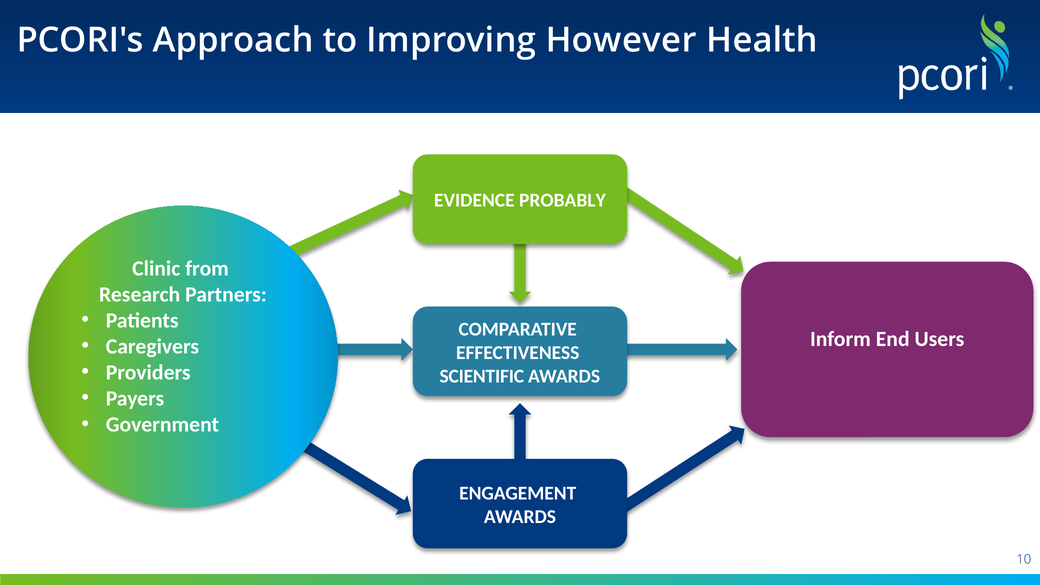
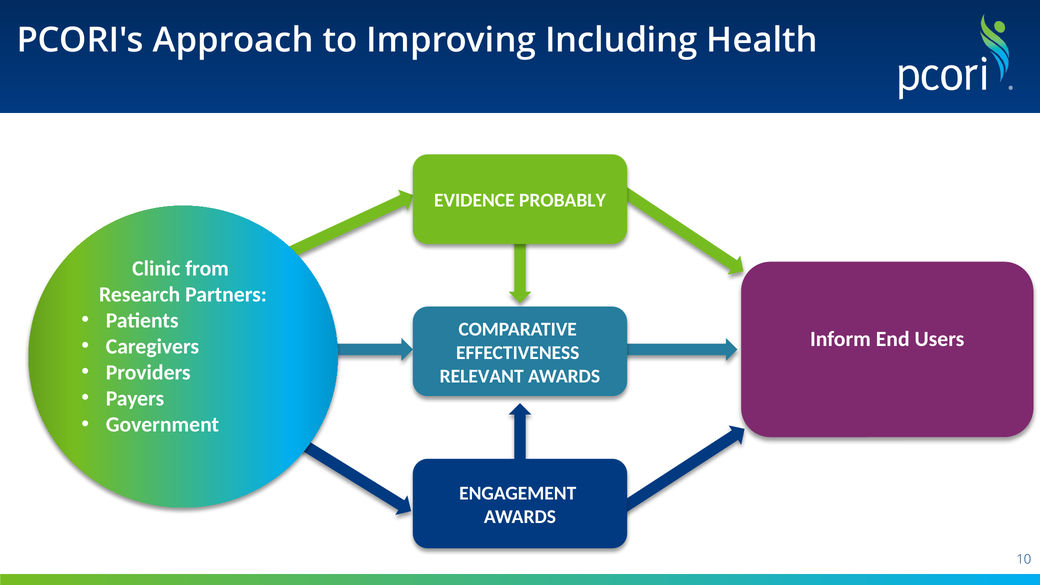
However: However -> Including (621, 40)
SCIENTIFIC: SCIENTIFIC -> RELEVANT (482, 376)
